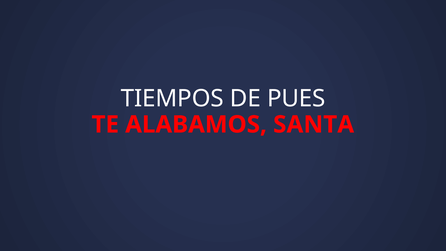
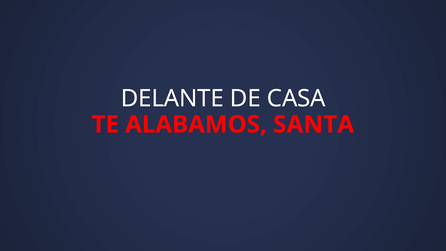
TIEMPOS: TIEMPOS -> DELANTE (172, 98)
PUES: PUES -> CASA (296, 98)
